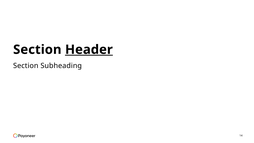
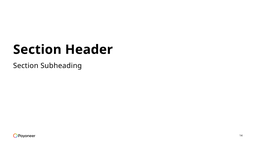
Header underline: present -> none (89, 50)
